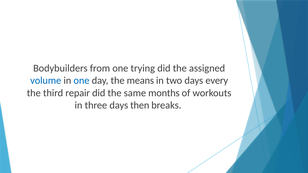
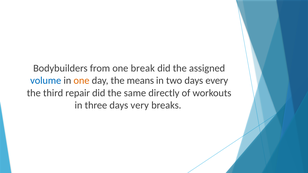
trying: trying -> break (143, 68)
one colour: blue -> orange (82, 81)
months: months -> directly (164, 93)
then: then -> very (140, 105)
